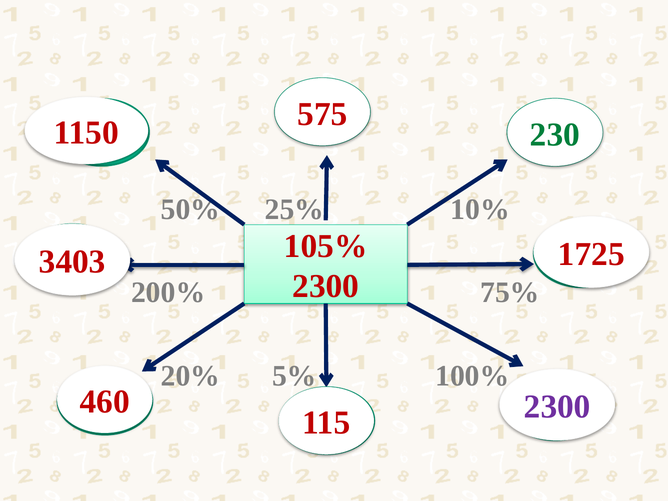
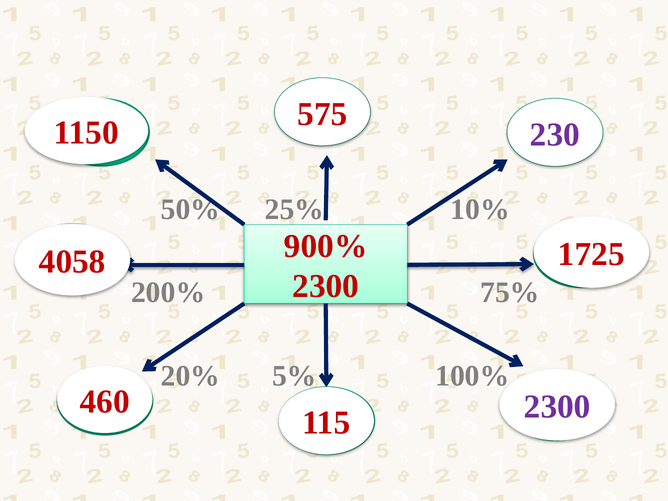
230 colour: green -> purple (555, 135)
105%: 105% -> 900% (326, 246)
3403: 3403 -> 4058 (72, 262)
